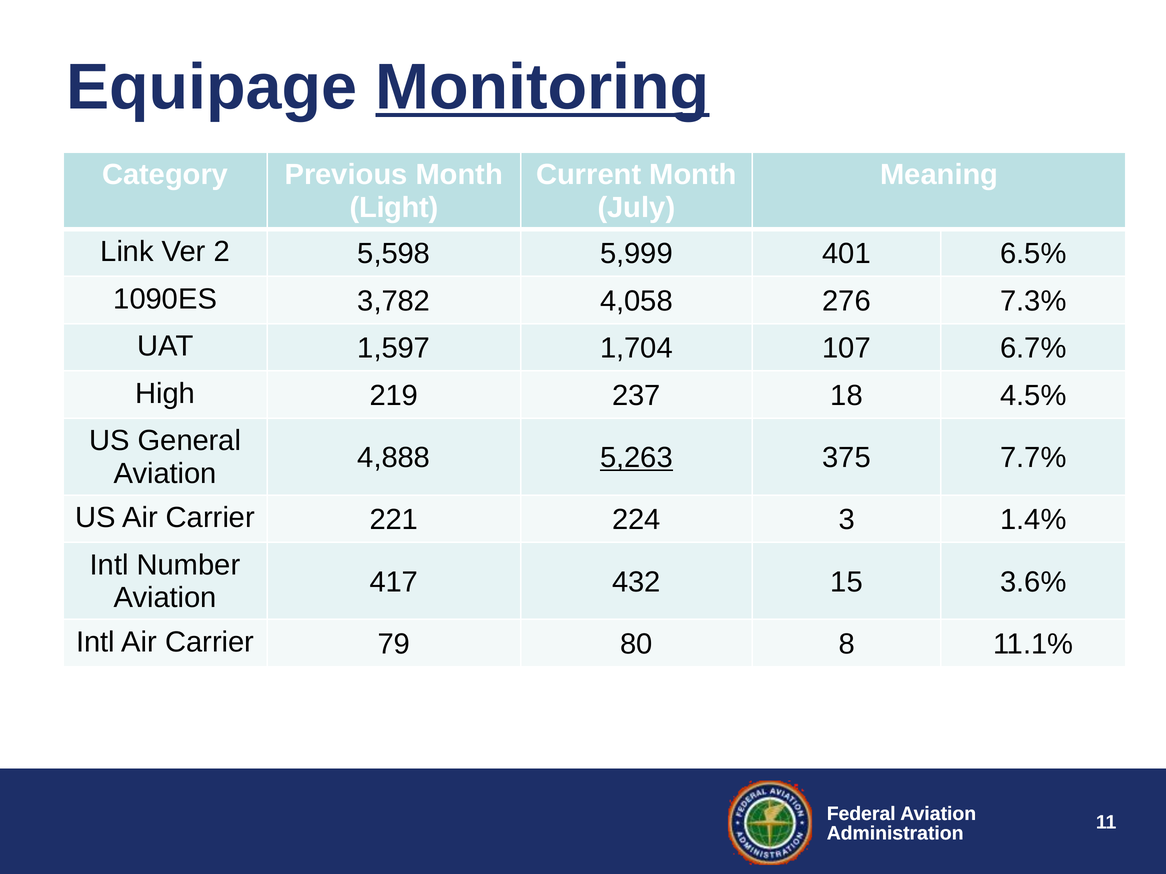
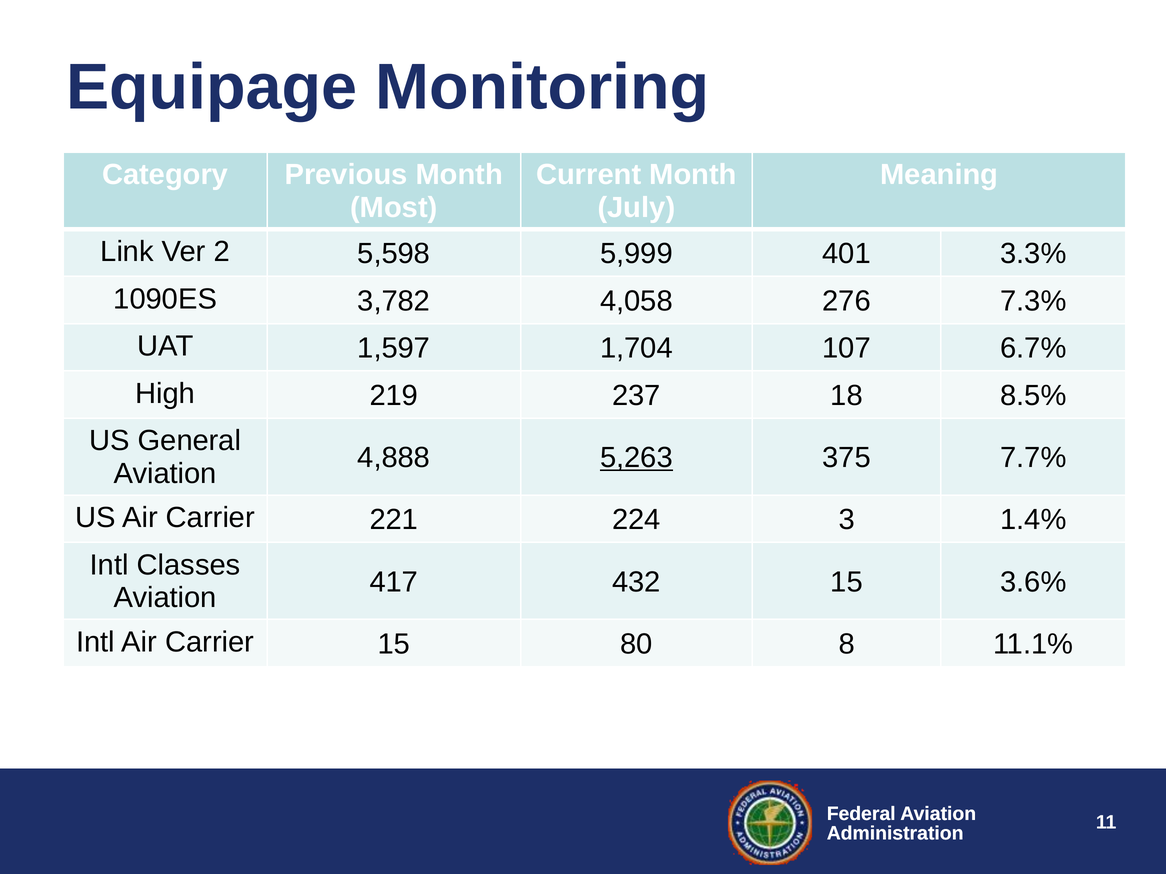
Monitoring underline: present -> none (542, 87)
Light: Light -> Most (394, 208)
6.5%: 6.5% -> 3.3% (1033, 254)
4.5%: 4.5% -> 8.5% (1033, 396)
Number: Number -> Classes (189, 565)
Carrier 79: 79 -> 15 (394, 644)
